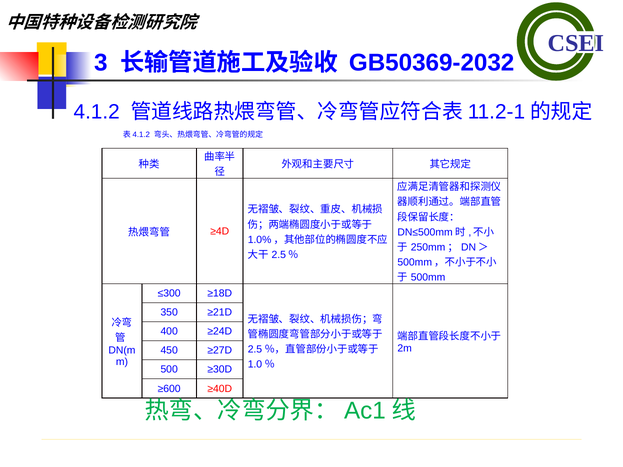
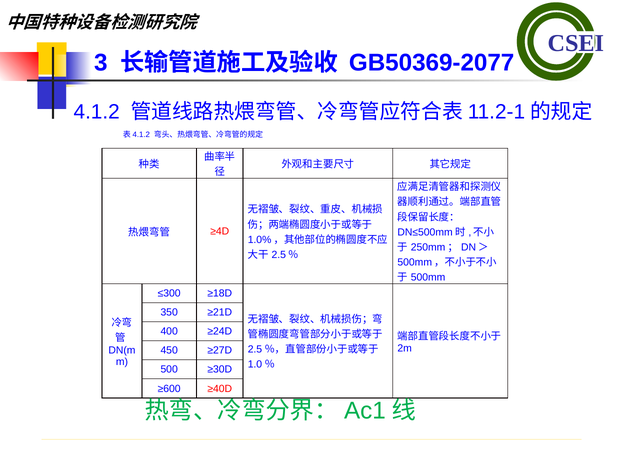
GB50369-2032: GB50369-2032 -> GB50369-2077 (432, 63)
